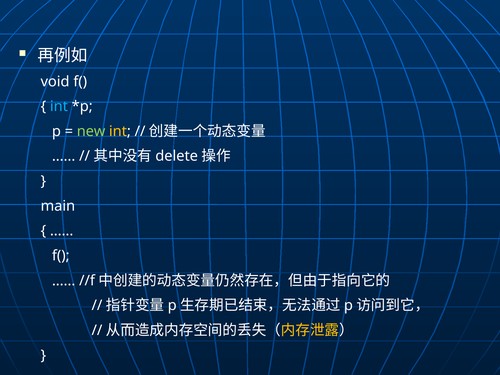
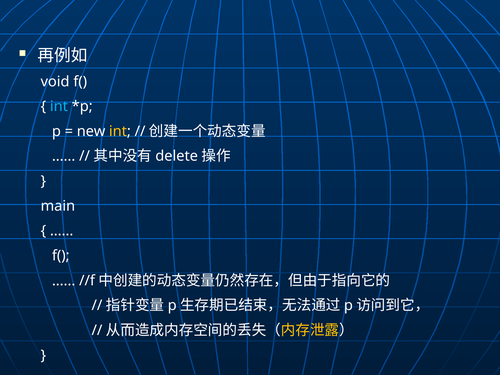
new colour: light green -> white (91, 131)
